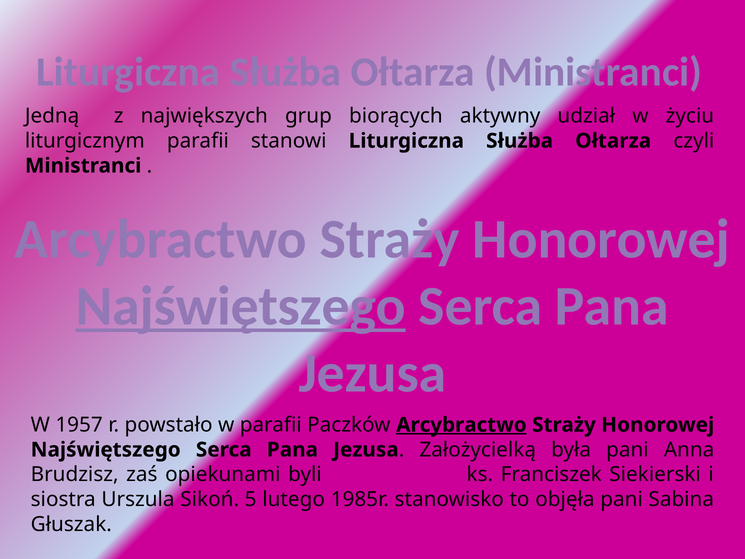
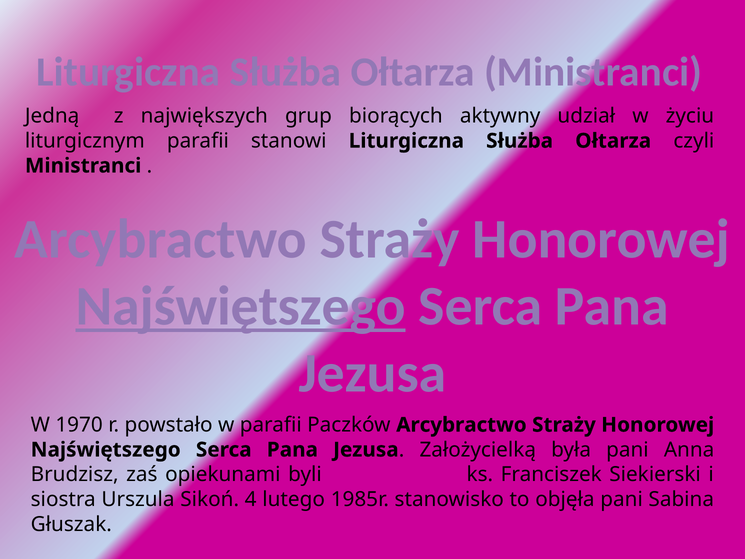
1957: 1957 -> 1970 (79, 425)
Arcybractwo underline: present -> none (461, 425)
5: 5 -> 4 (251, 499)
